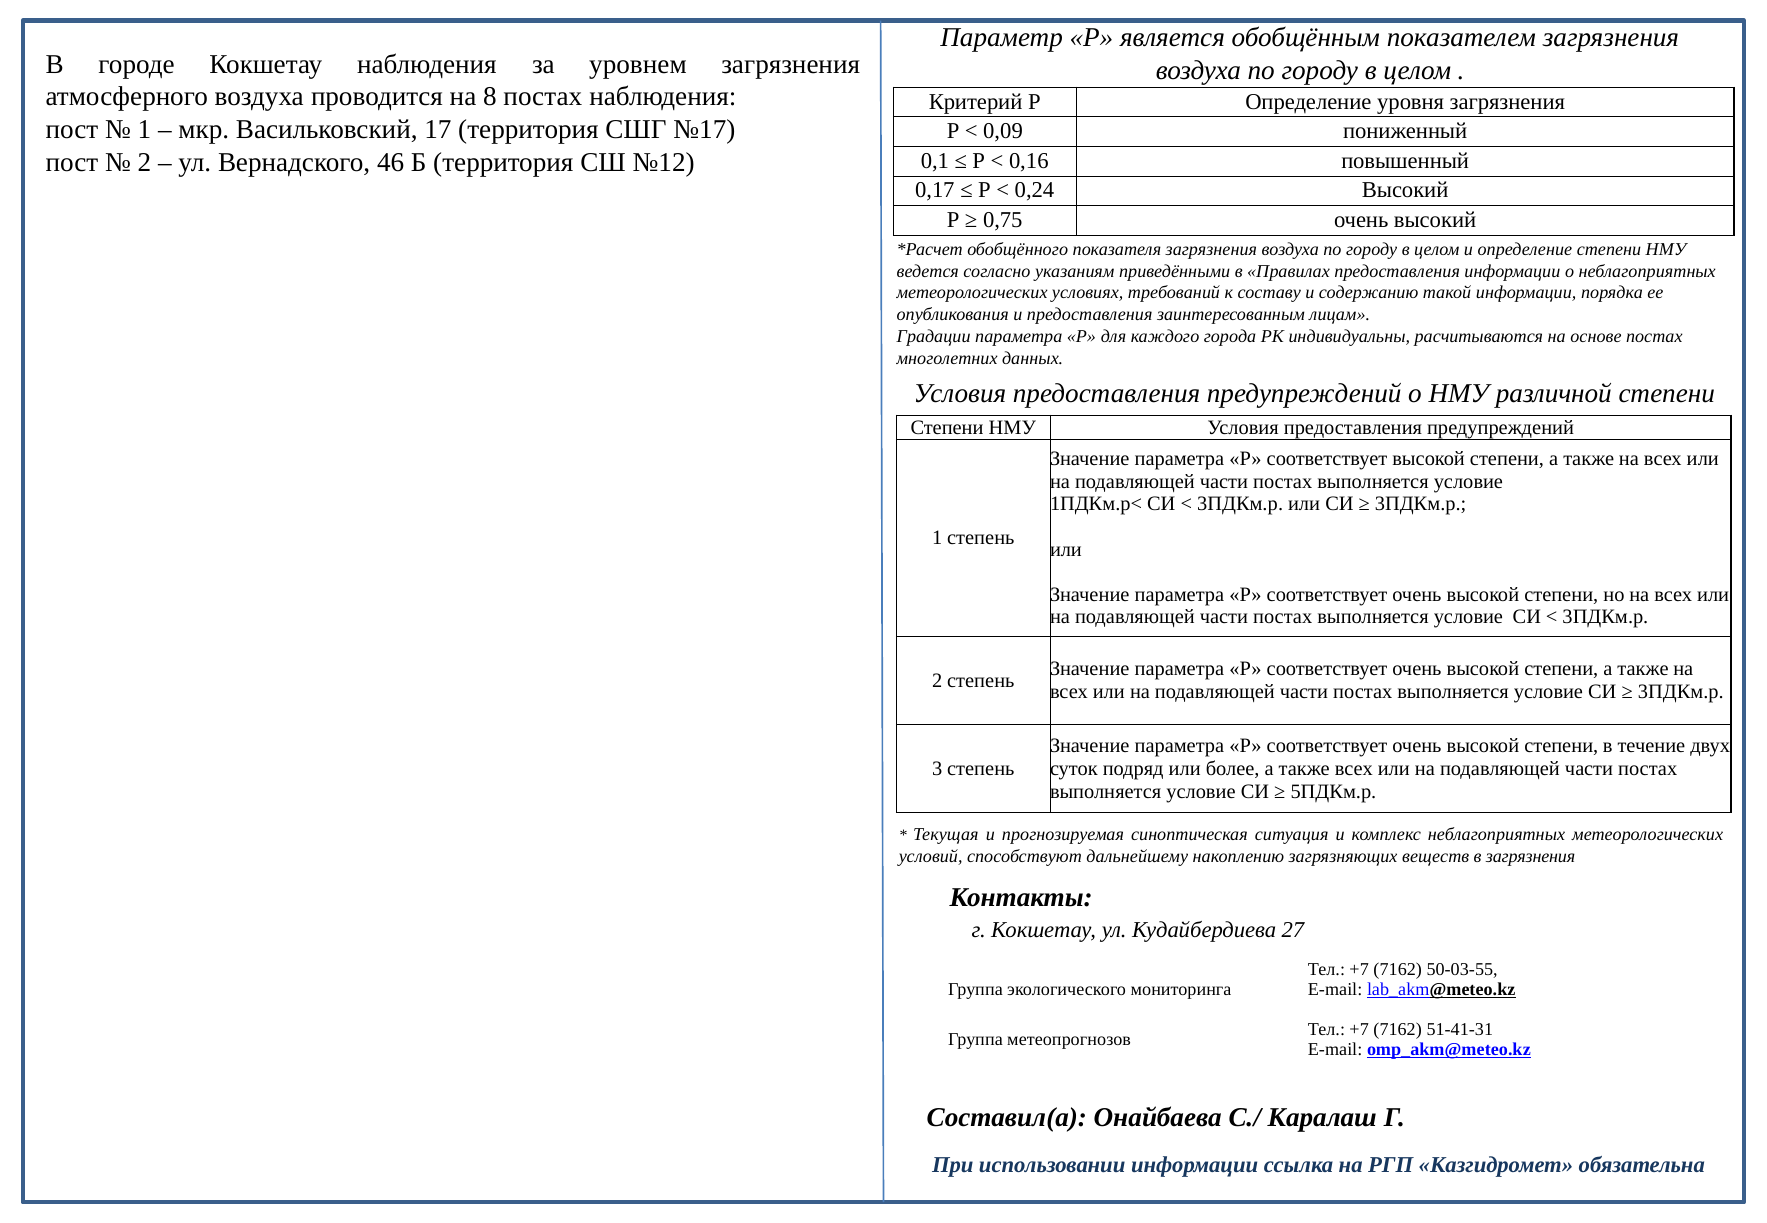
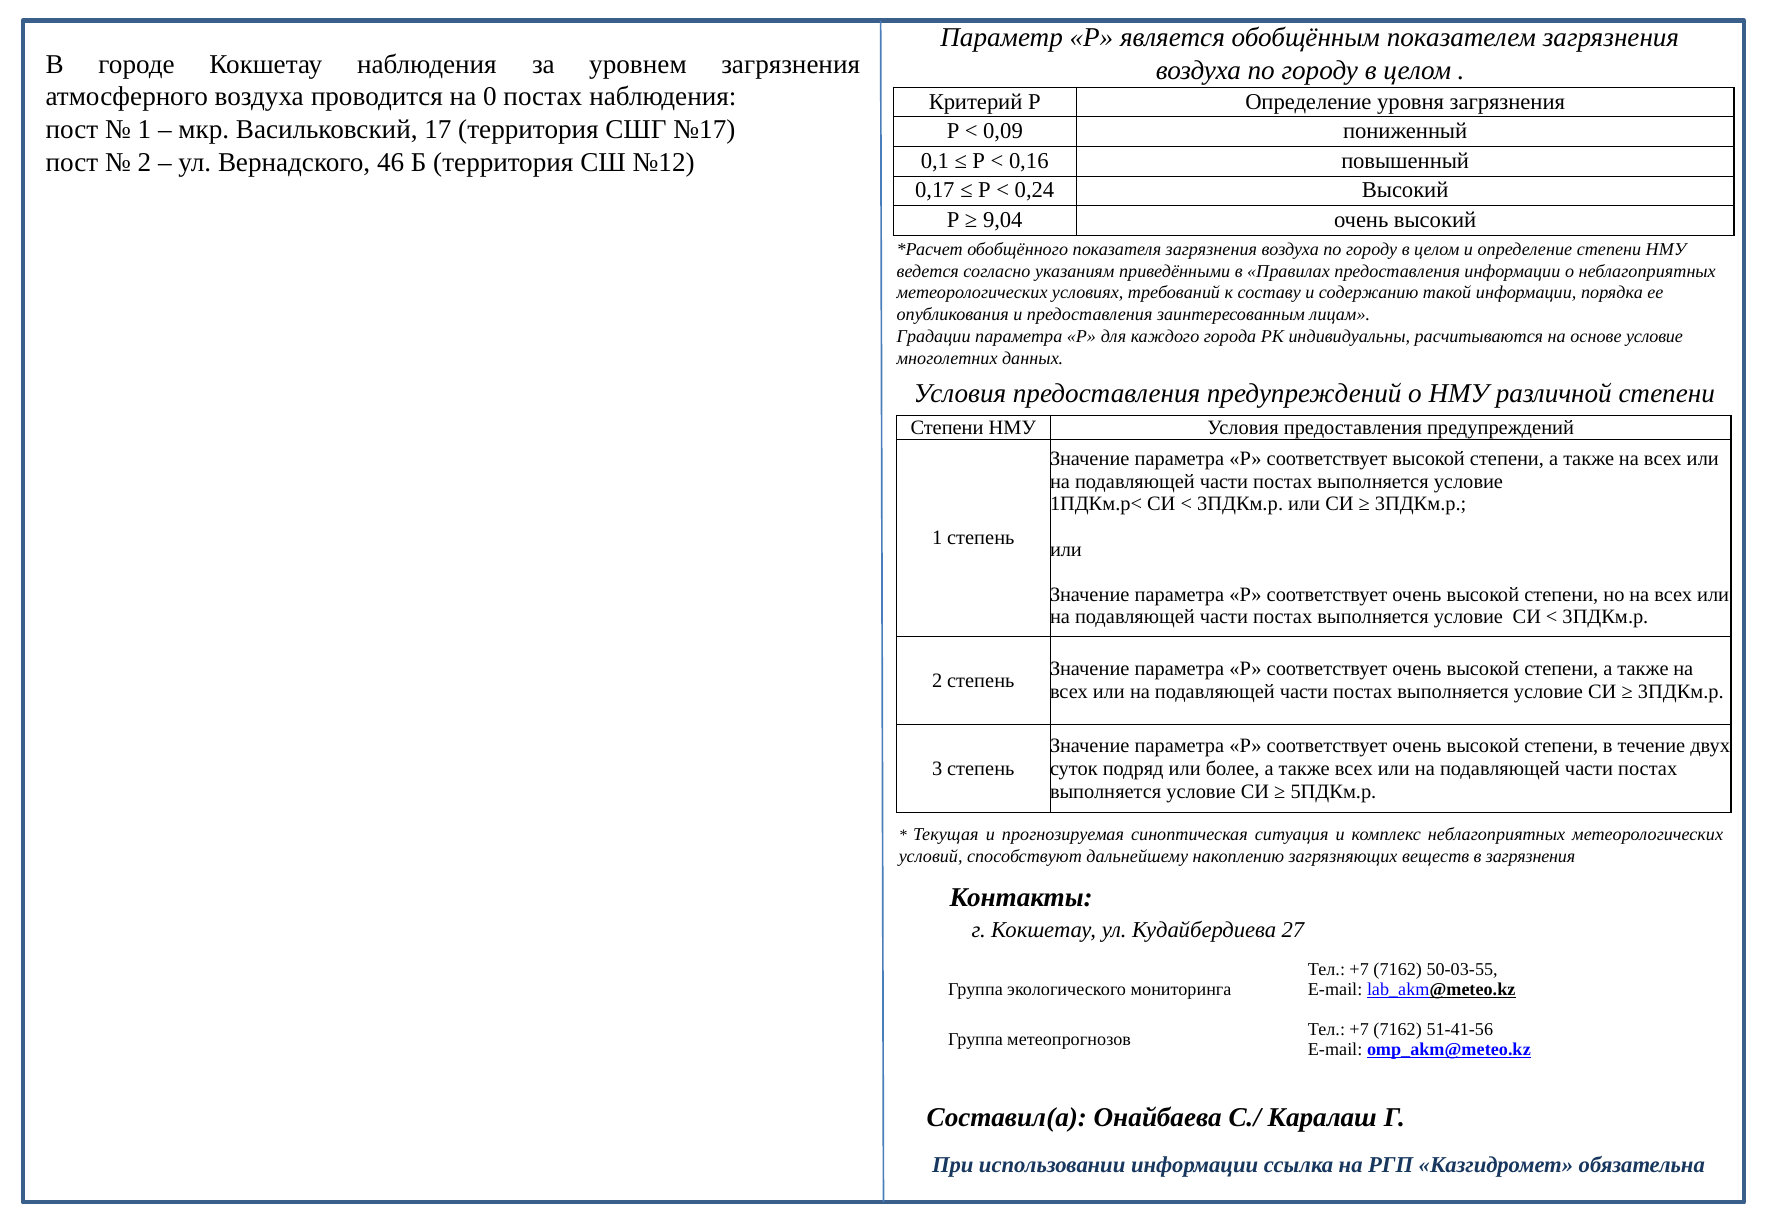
8: 8 -> 0 (490, 97)
0,75: 0,75 -> 9,04 (1003, 220)
основе постах: постах -> условие (1654, 336)
51-41-31: 51-41-31 -> 51-41-56 (1460, 1029)
